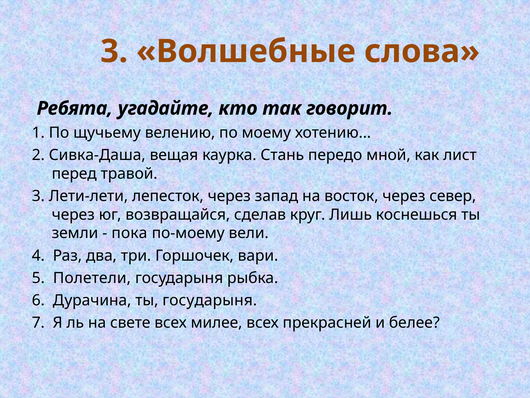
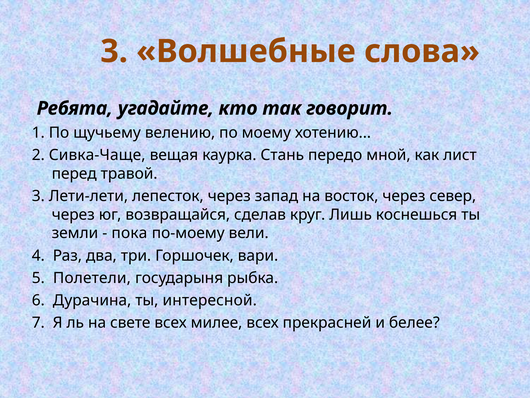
Сивка-Даша: Сивка-Даша -> Сивка-Чаще (97, 155)
ты государыня: государыня -> интересной (210, 300)
